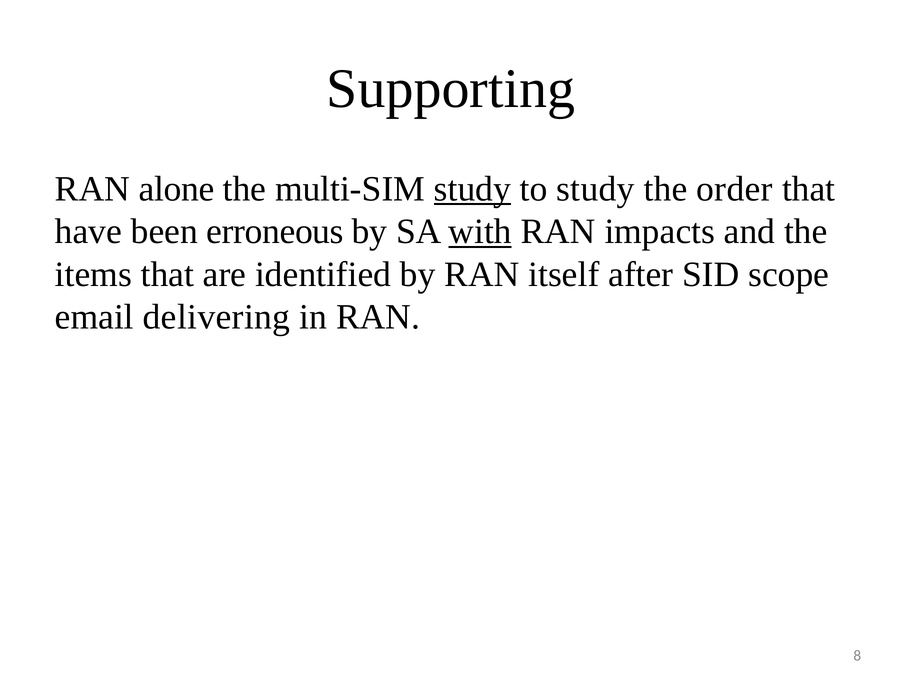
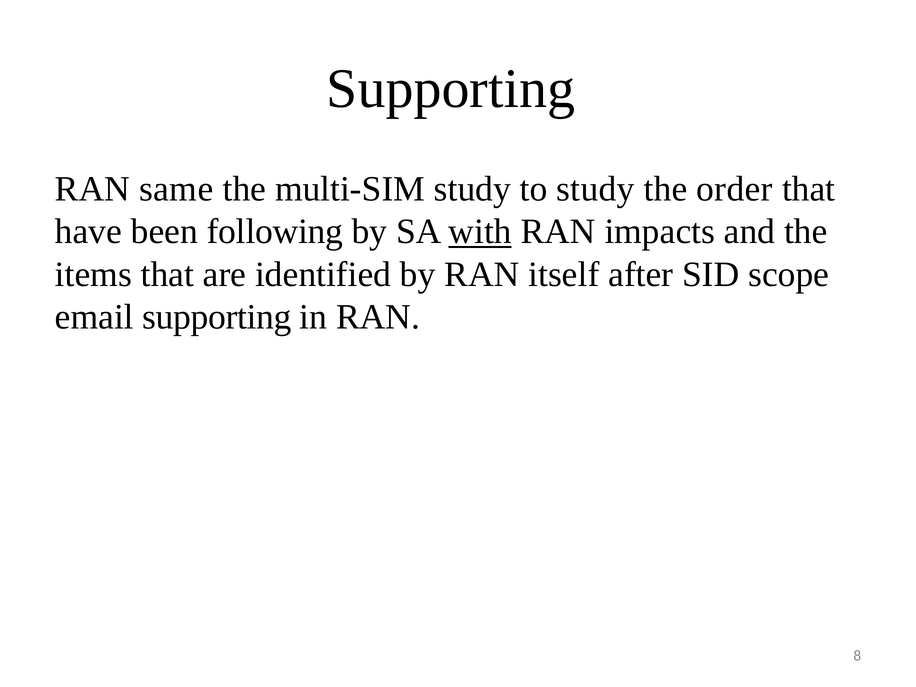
alone: alone -> same (176, 189)
study underline: present -> none (472, 189)
erroneous: erroneous -> following (275, 232)
email delivering: delivering -> supporting (217, 317)
